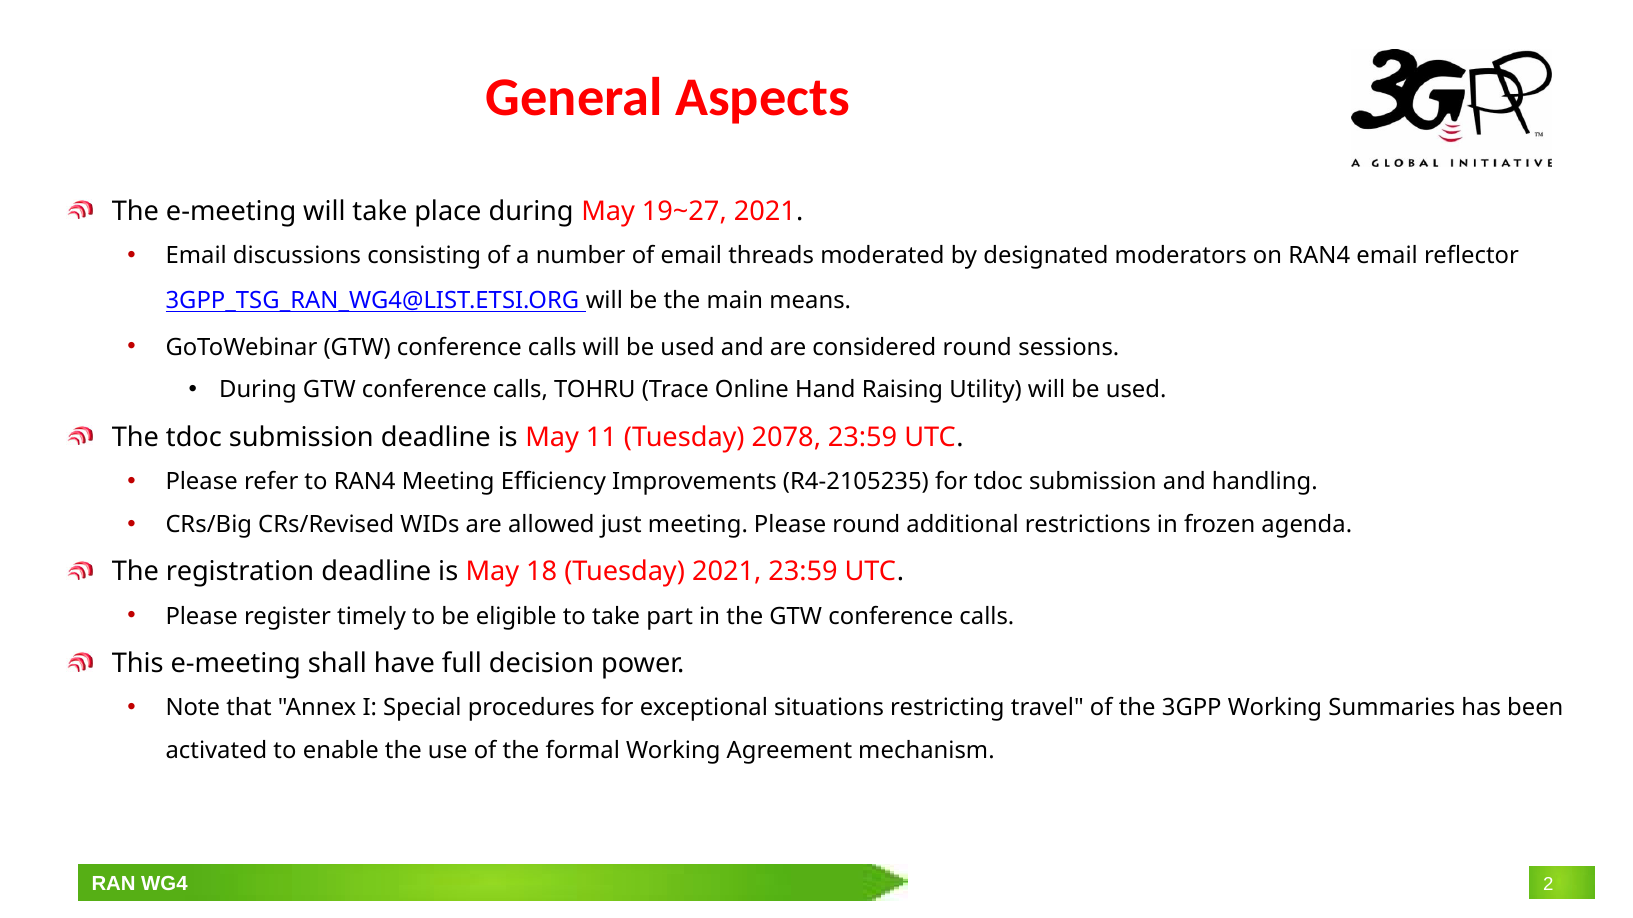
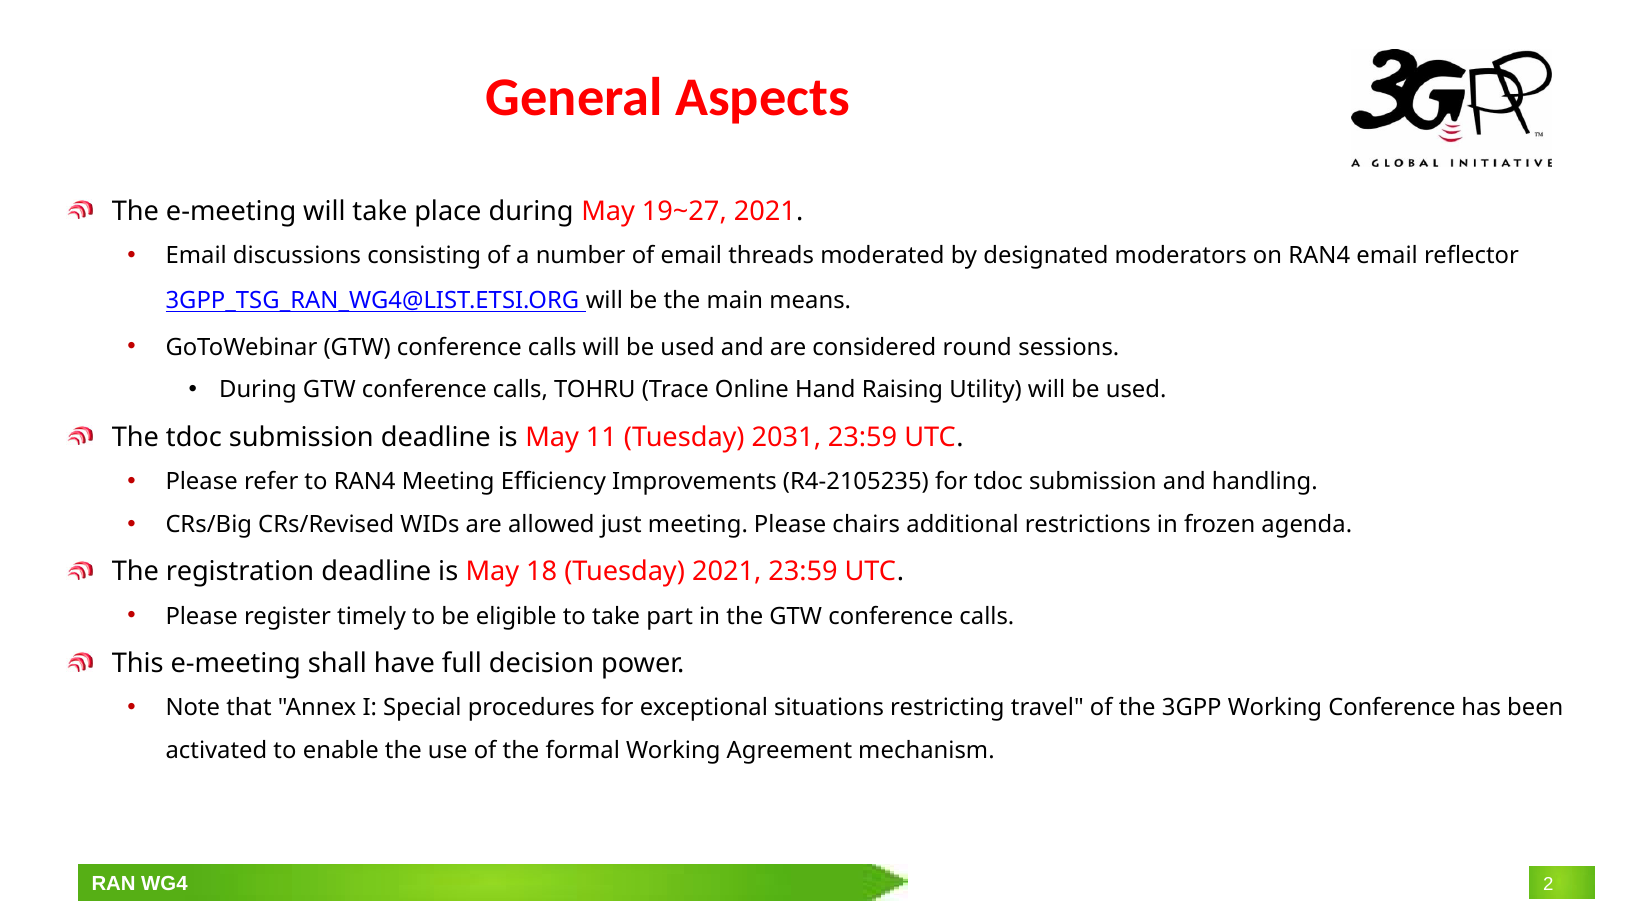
2078: 2078 -> 2031 (786, 437)
Please round: round -> chairs (866, 525)
Working Summaries: Summaries -> Conference (1392, 709)
